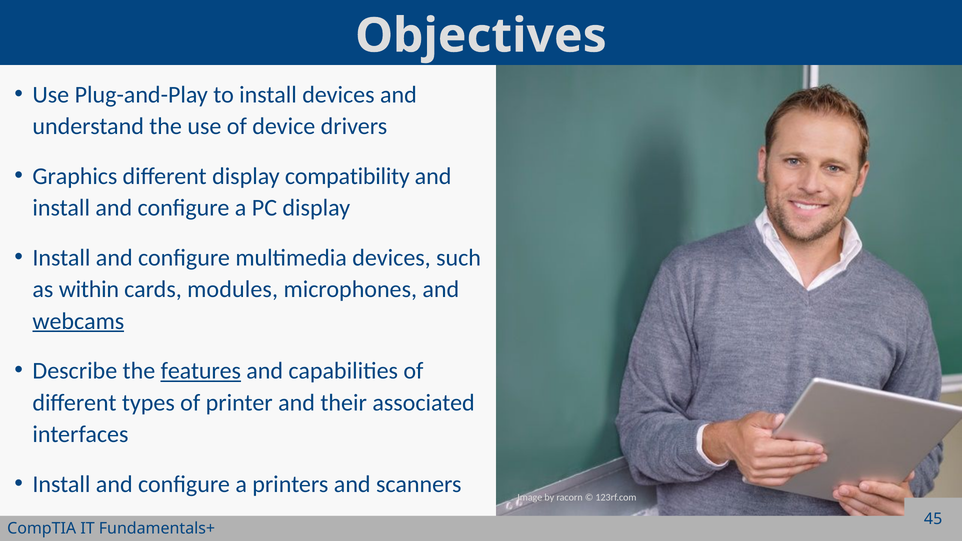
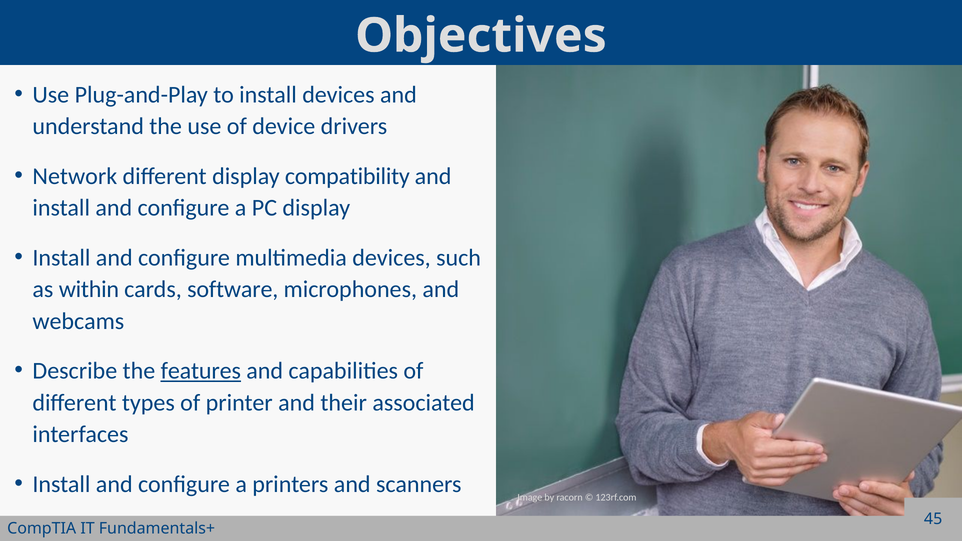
Graphics: Graphics -> Network (75, 176)
modules: modules -> software (233, 289)
webcams underline: present -> none (78, 321)
